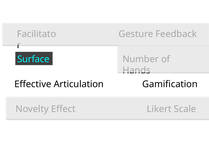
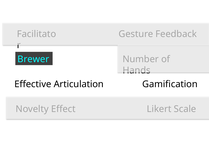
Surface: Surface -> Brewer (33, 59)
